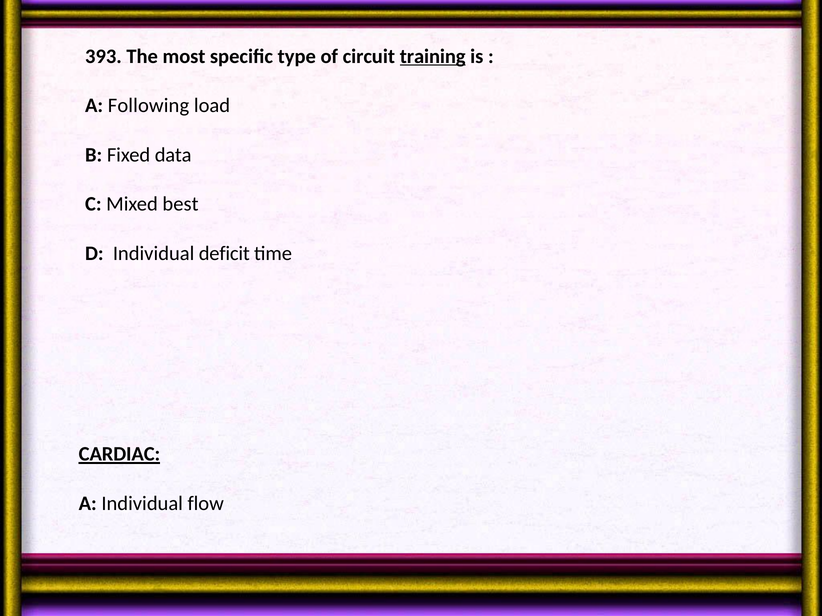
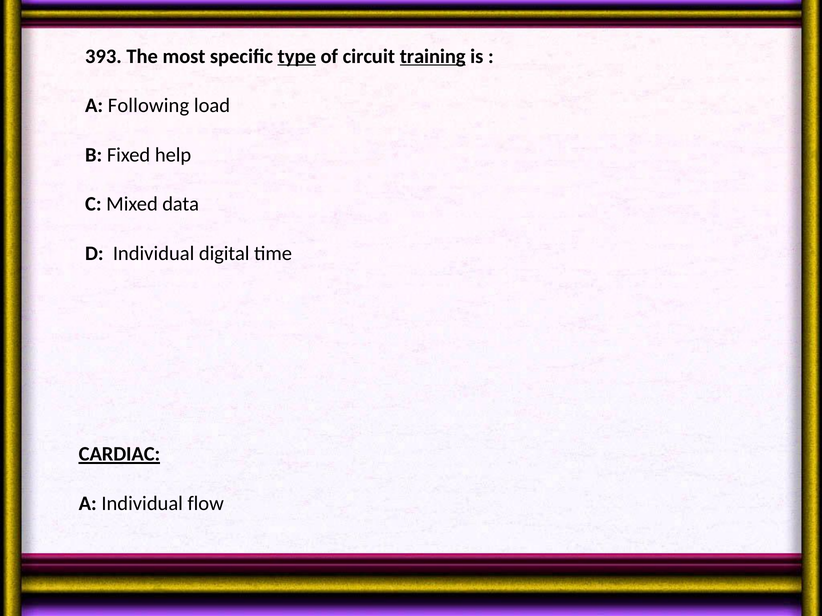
type underline: none -> present (297, 56)
data: data -> help (173, 155)
best: best -> data (181, 204)
deficit: deficit -> digital (224, 254)
